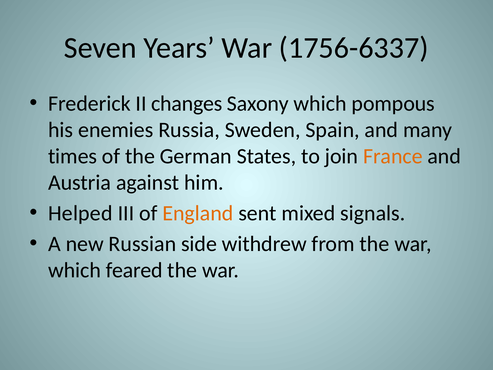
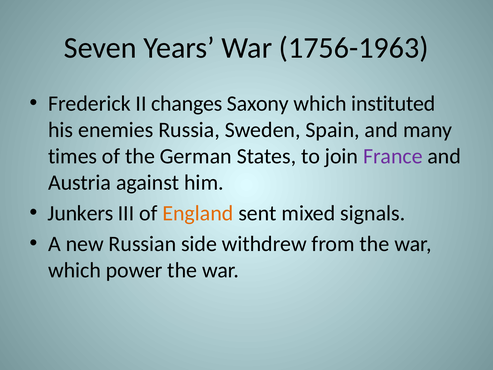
1756-6337: 1756-6337 -> 1756-1963 (354, 48)
pompous: pompous -> instituted (393, 103)
France colour: orange -> purple (393, 156)
Helped: Helped -> Junkers (80, 213)
feared: feared -> power (134, 270)
